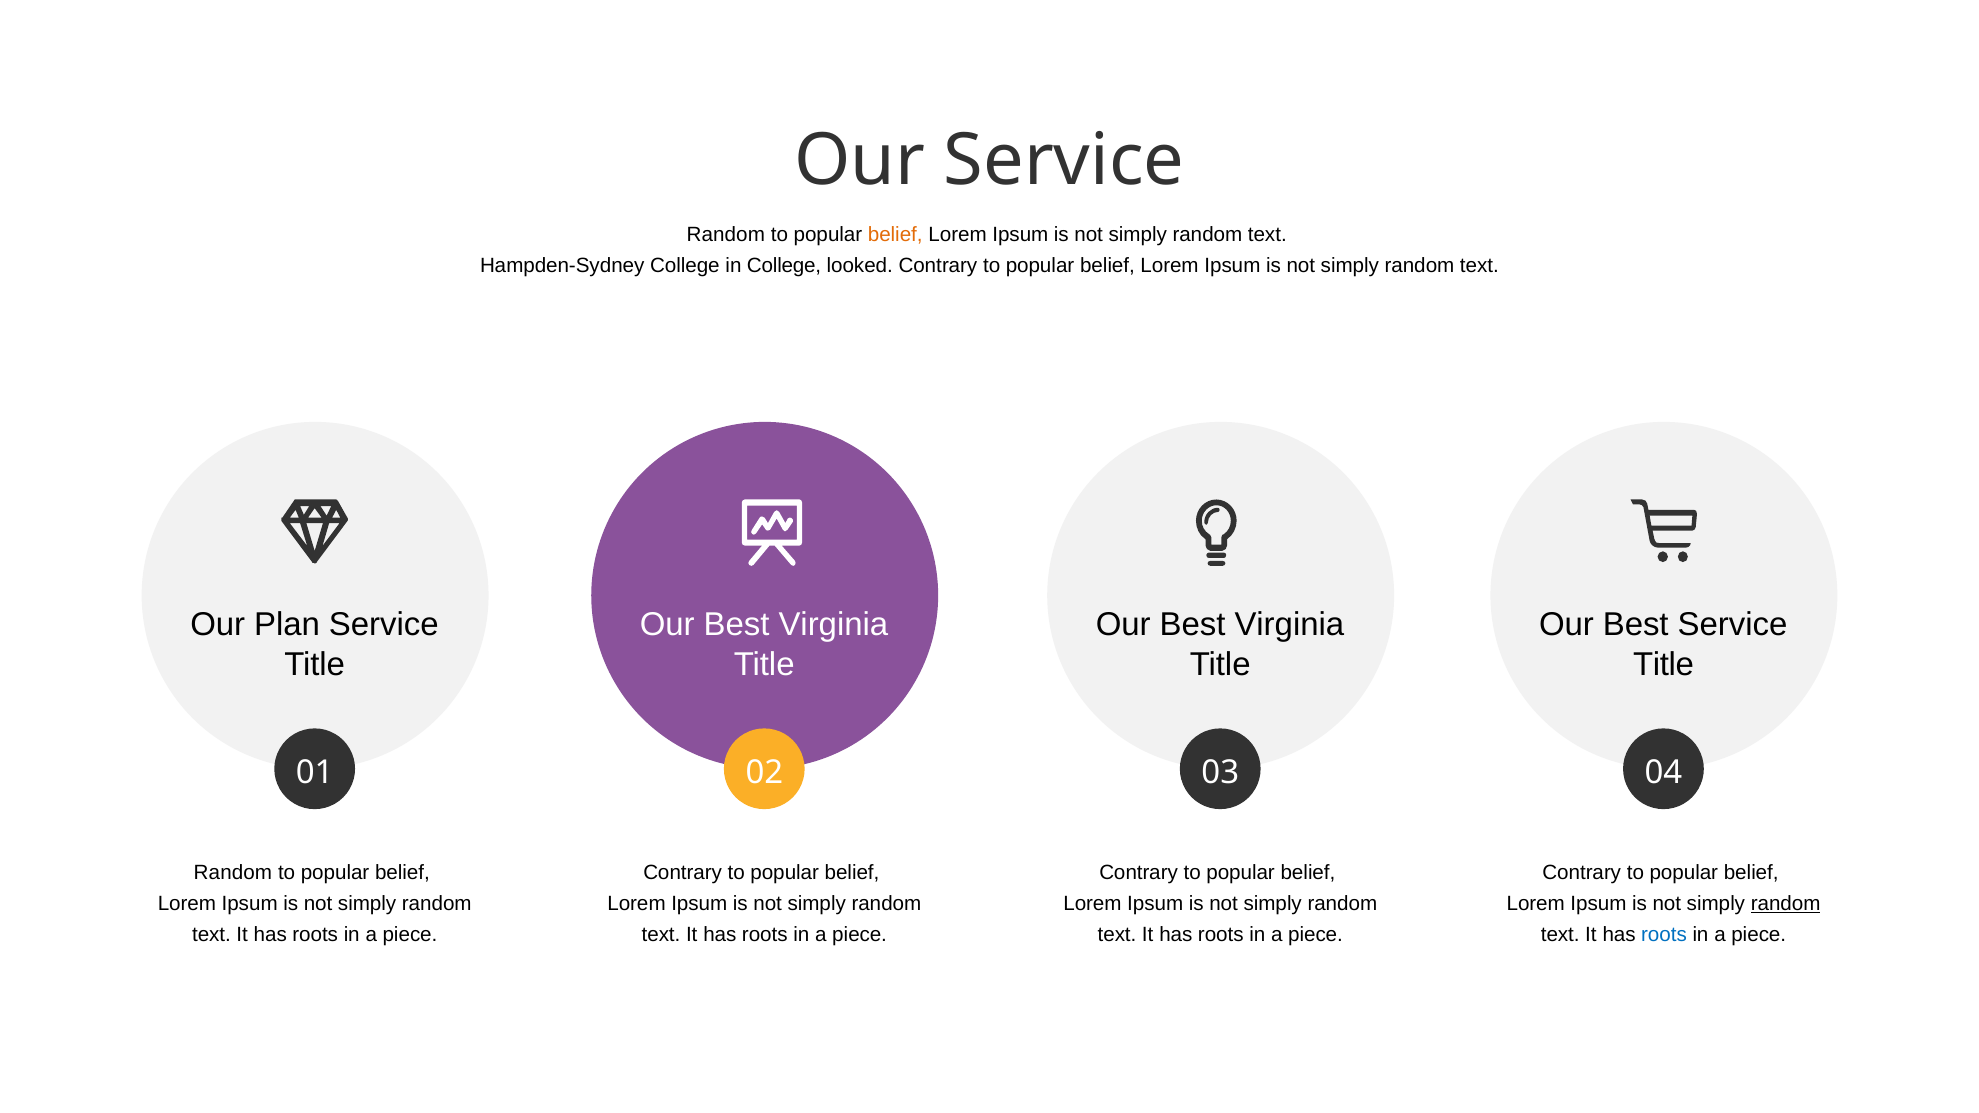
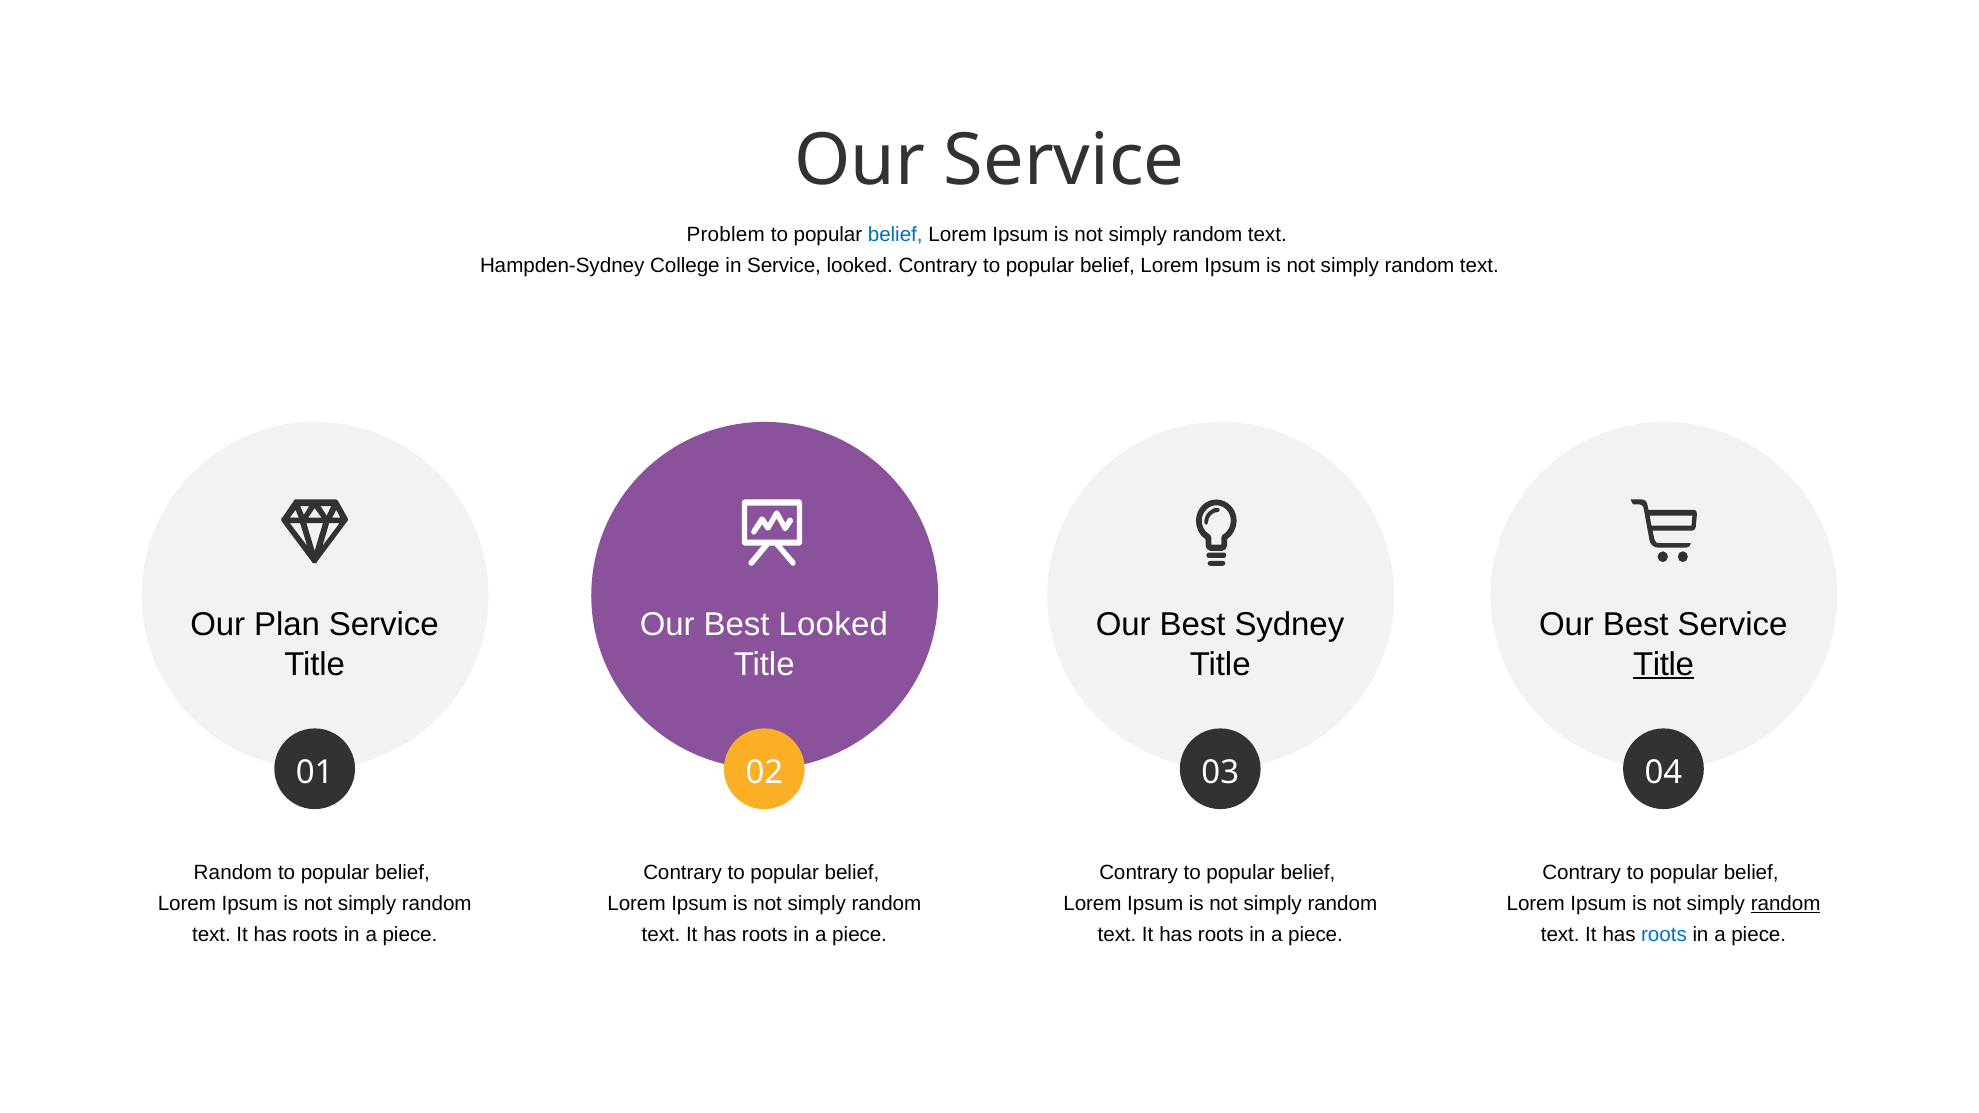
Random: Random -> Problem (726, 235)
belief colour: orange -> blue (895, 235)
in College: College -> Service (784, 266)
Virginia: Virginia -> Looked (833, 625)
Virginia: Virginia -> Sydney (1289, 625)
Title underline: none -> present (1664, 664)
